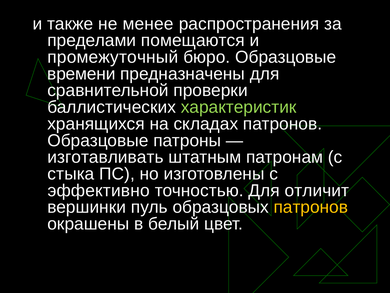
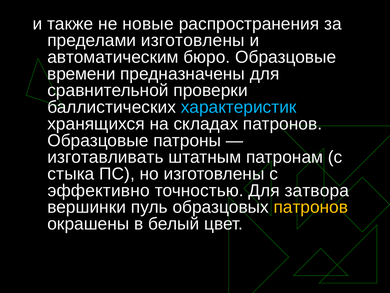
менее: менее -> новые (148, 24)
пределами помещаются: помещаются -> изготовлены (193, 40)
промежуточный: промежуточный -> автоматическим (113, 57)
характеристик colour: light green -> light blue (239, 107)
отличит: отличит -> затвора (317, 190)
